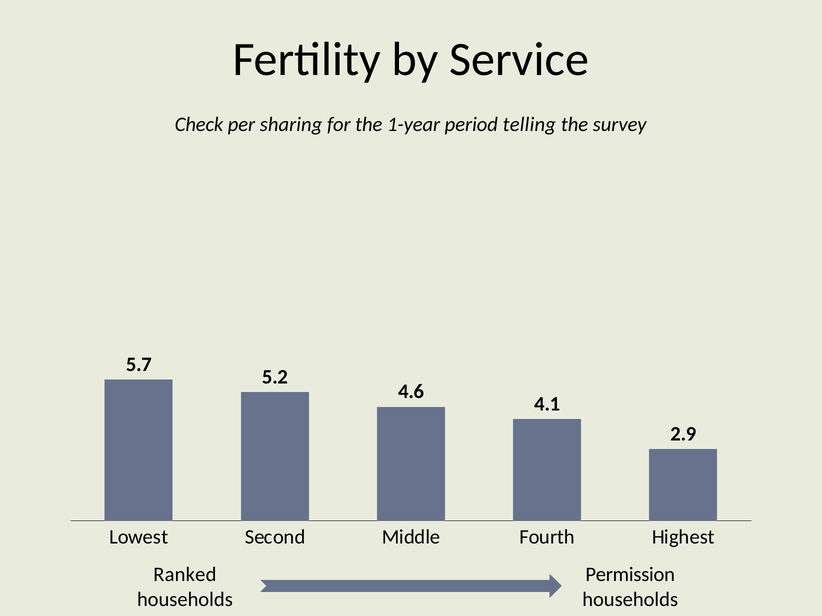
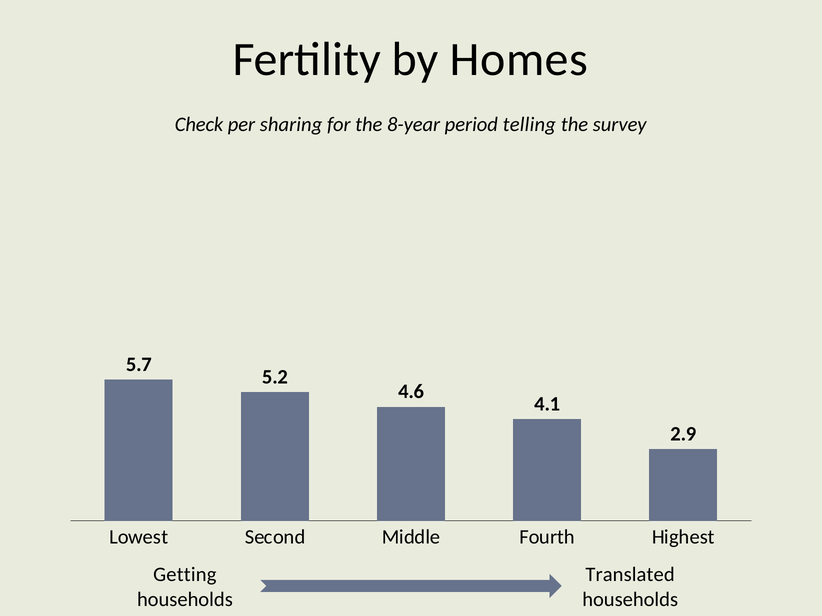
Service: Service -> Homes (519, 59)
1-year: 1-year -> 8-year (414, 125)
Ranked: Ranked -> Getting (185, 575)
Permission: Permission -> Translated (630, 575)
